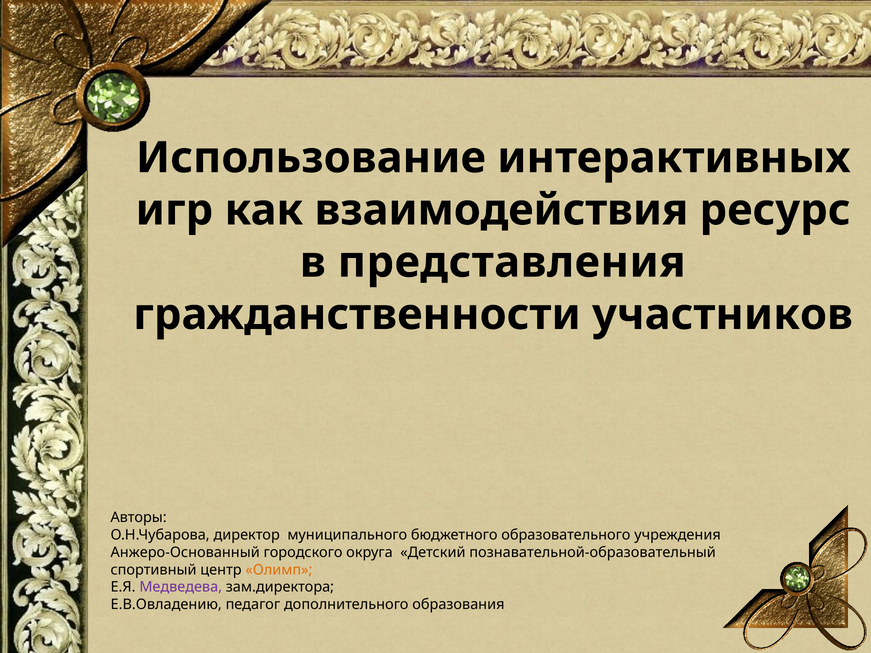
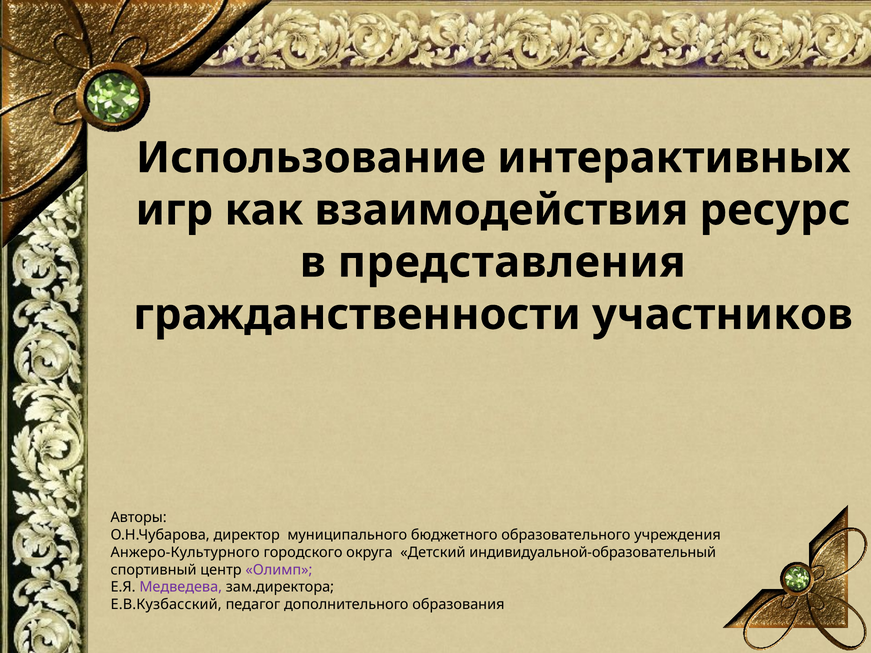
Анжеро-Основанный: Анжеро-Основанный -> Анжеро-Культурного (185, 553)
познавательной-образовательный: познавательной-образовательный -> индивидуальной-образовательный (593, 553)
Олимп colour: orange -> purple (279, 570)
Е.В.Овладению: Е.В.Овладению -> Е.В.Кузбасский (166, 605)
